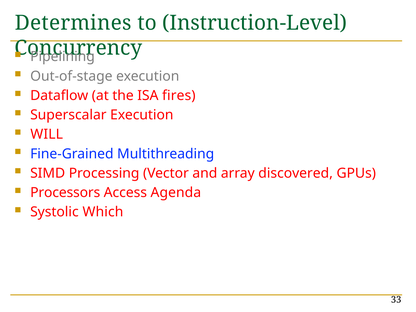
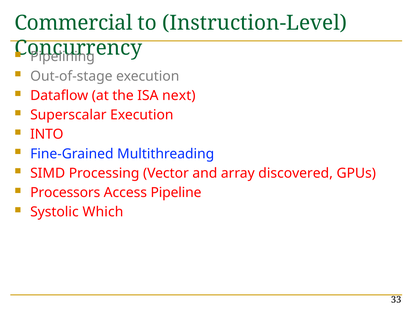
Determines: Determines -> Commercial (73, 23)
fires: fires -> next (179, 96)
WILL: WILL -> INTO (47, 134)
Agenda: Agenda -> Pipeline (176, 193)
